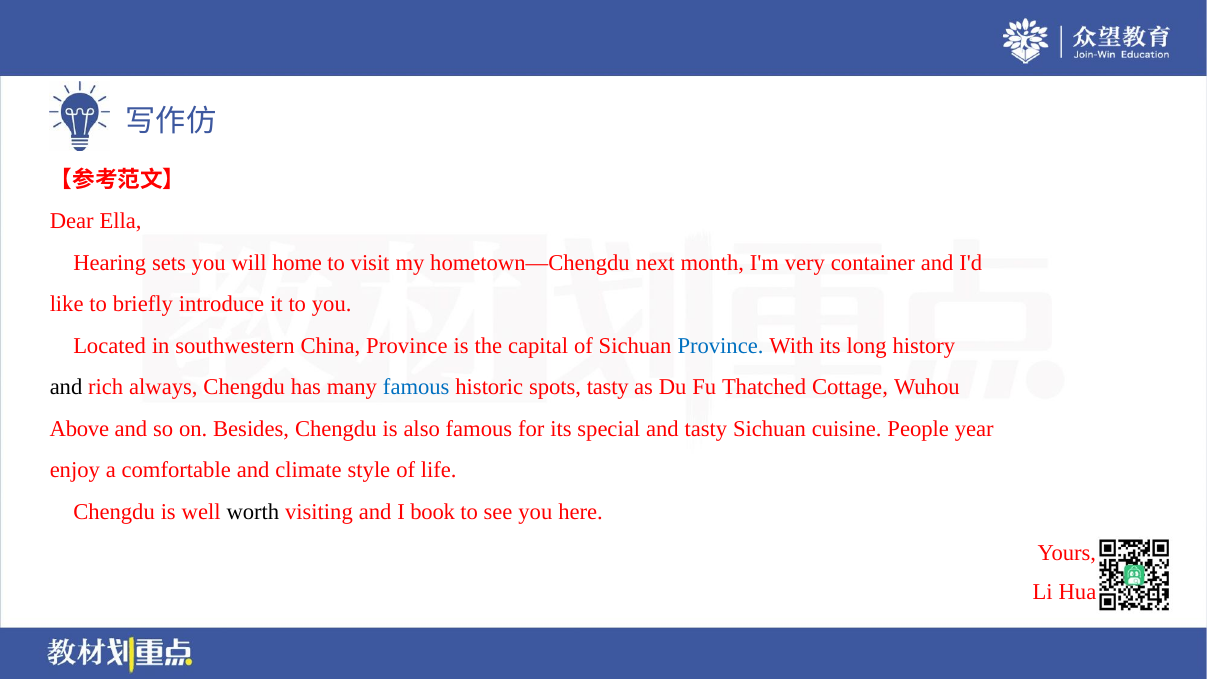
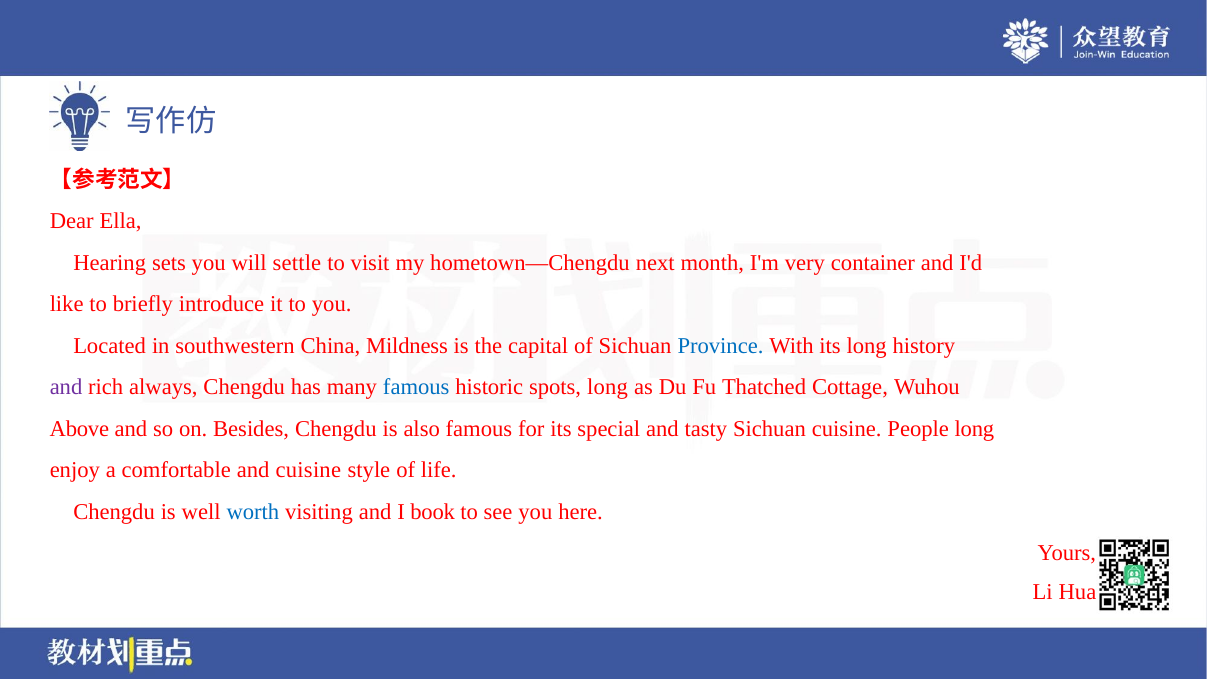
home: home -> settle (297, 263)
China Province: Province -> Mildness (407, 346)
and colour: black -> purple (66, 387)
spots tasty: tasty -> long (608, 387)
People year: year -> long (974, 429)
and climate: climate -> cuisine (308, 470)
worth colour: black -> blue (253, 512)
